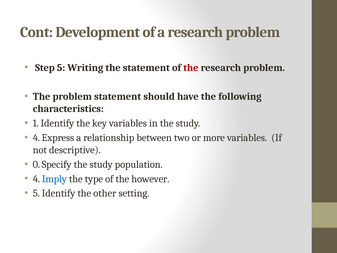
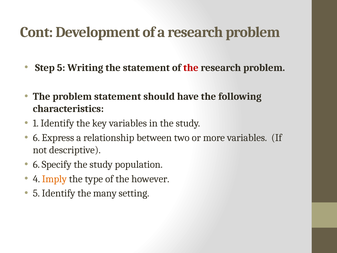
4: 4 -> 6 (36, 138)
0: 0 -> 6 (36, 164)
Imply colour: blue -> orange (54, 179)
other: other -> many (105, 193)
